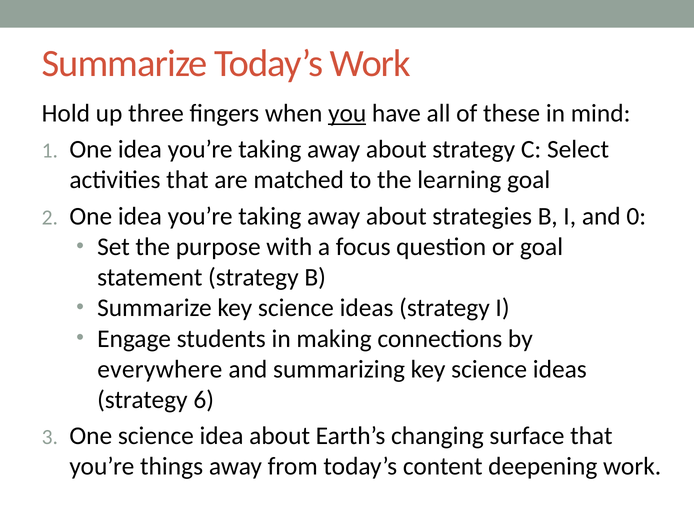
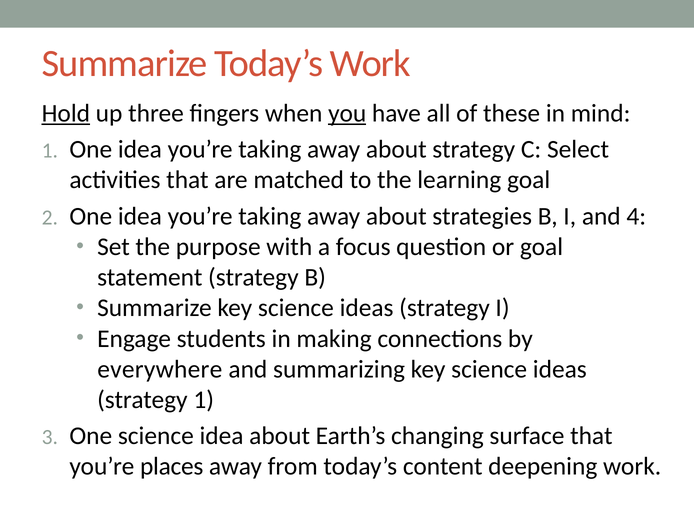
Hold underline: none -> present (66, 113)
0: 0 -> 4 (636, 216)
strategy 6: 6 -> 1 (204, 399)
things: things -> places (172, 466)
